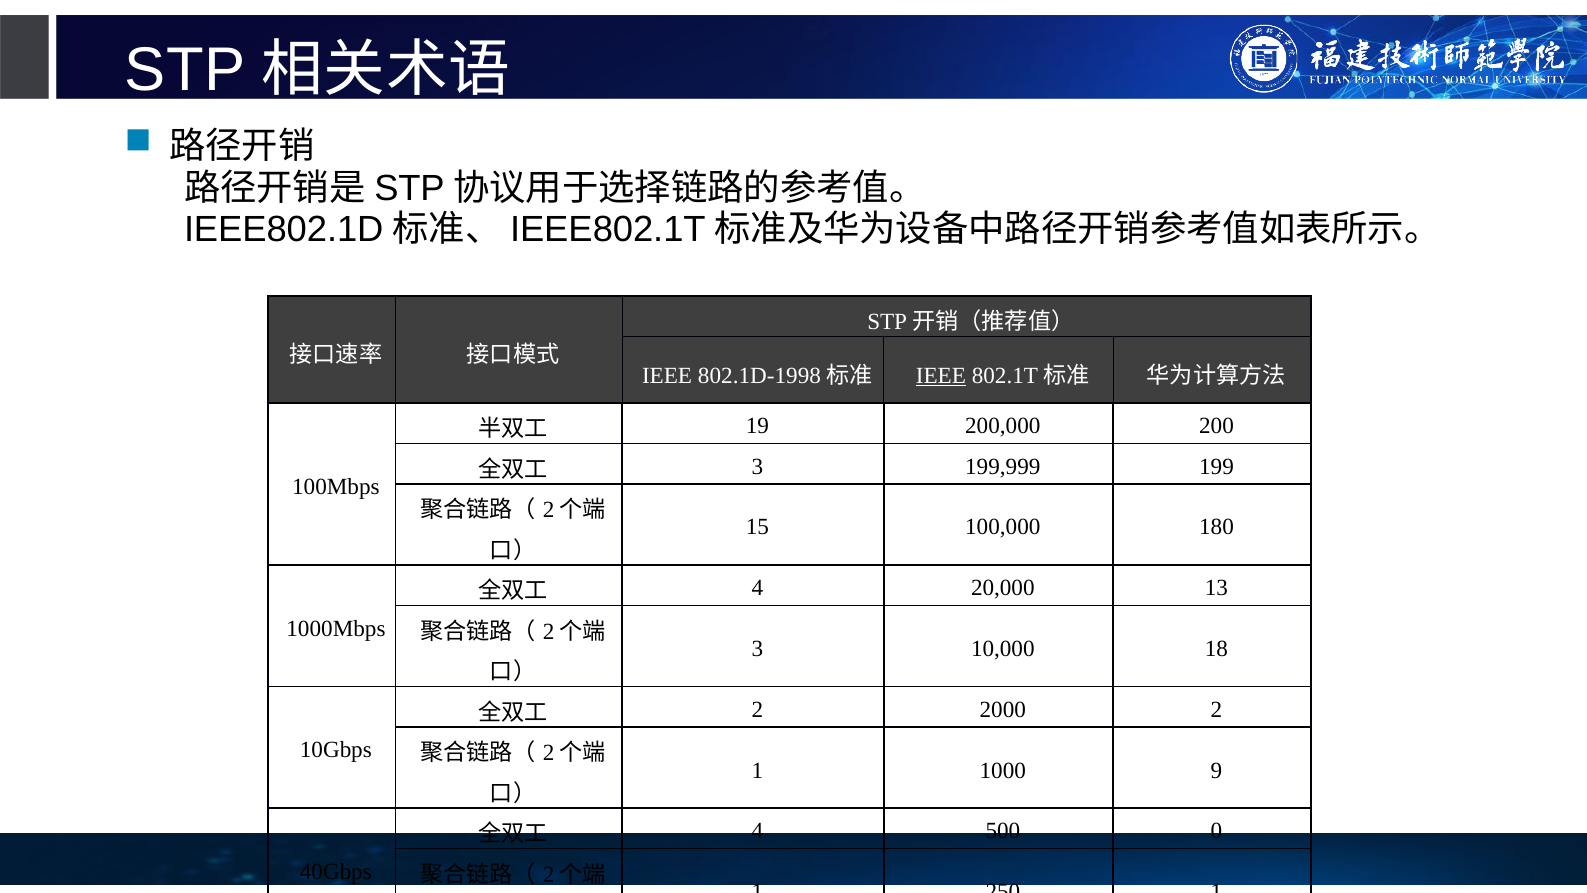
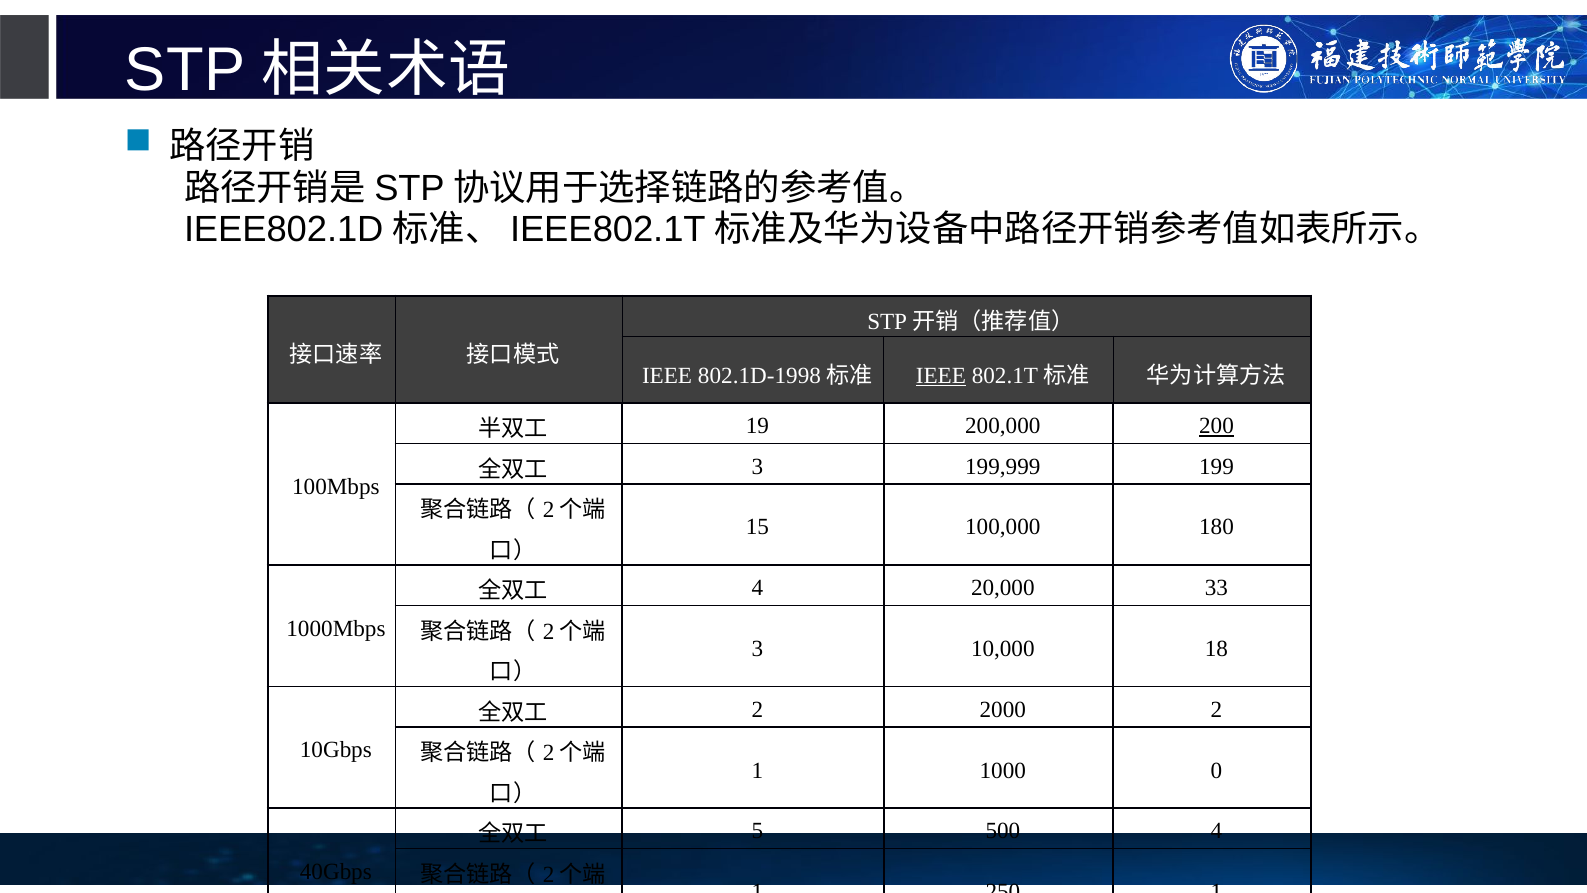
200 underline: none -> present (1216, 426)
13: 13 -> 33 (1216, 588)
9: 9 -> 0 (1216, 770)
4: 4 -> 5 (757, 831)
500 0: 0 -> 4 (1216, 831)
